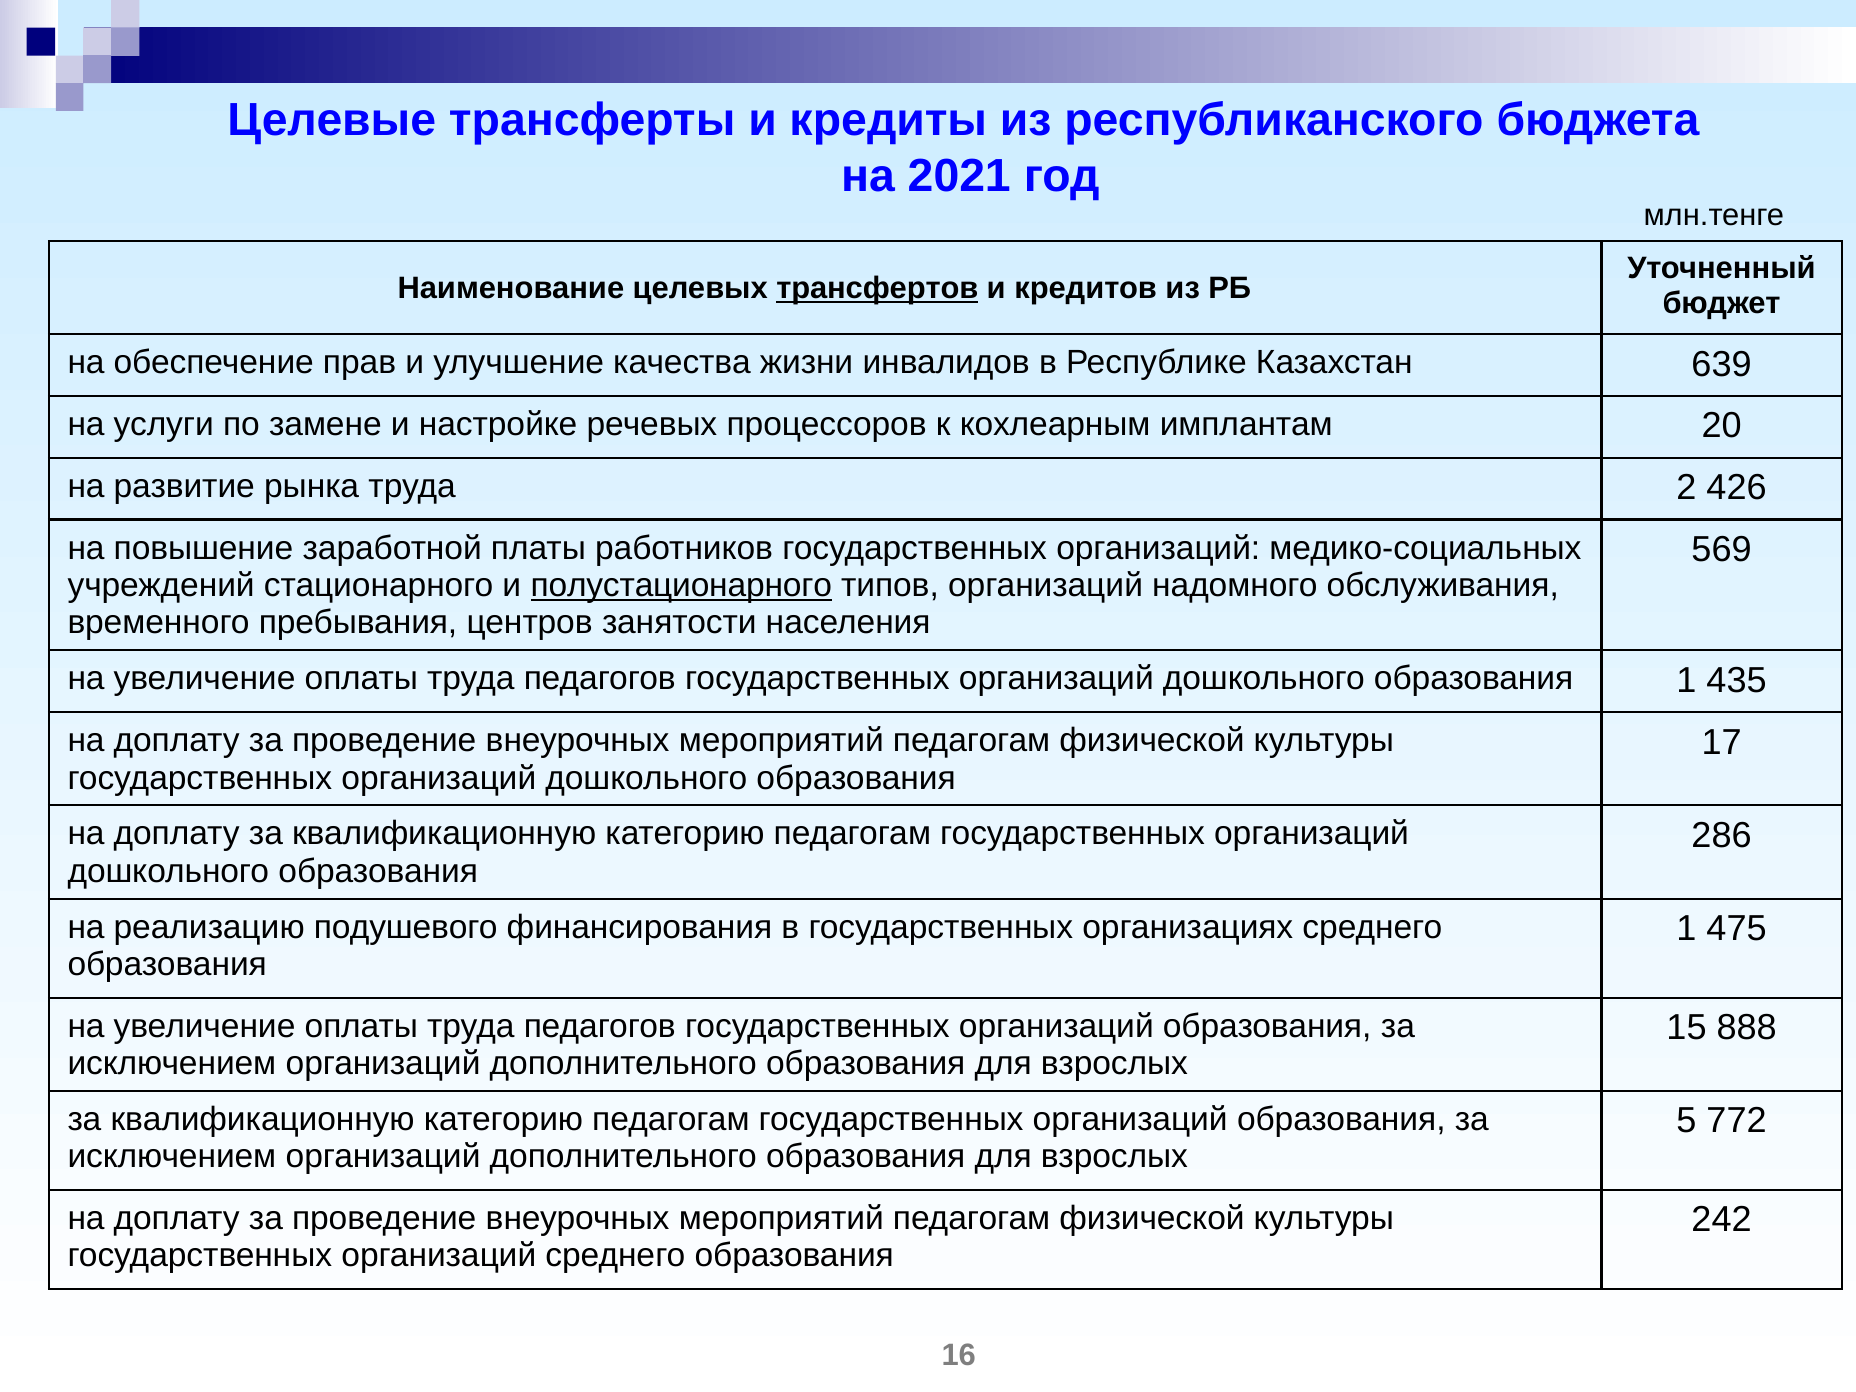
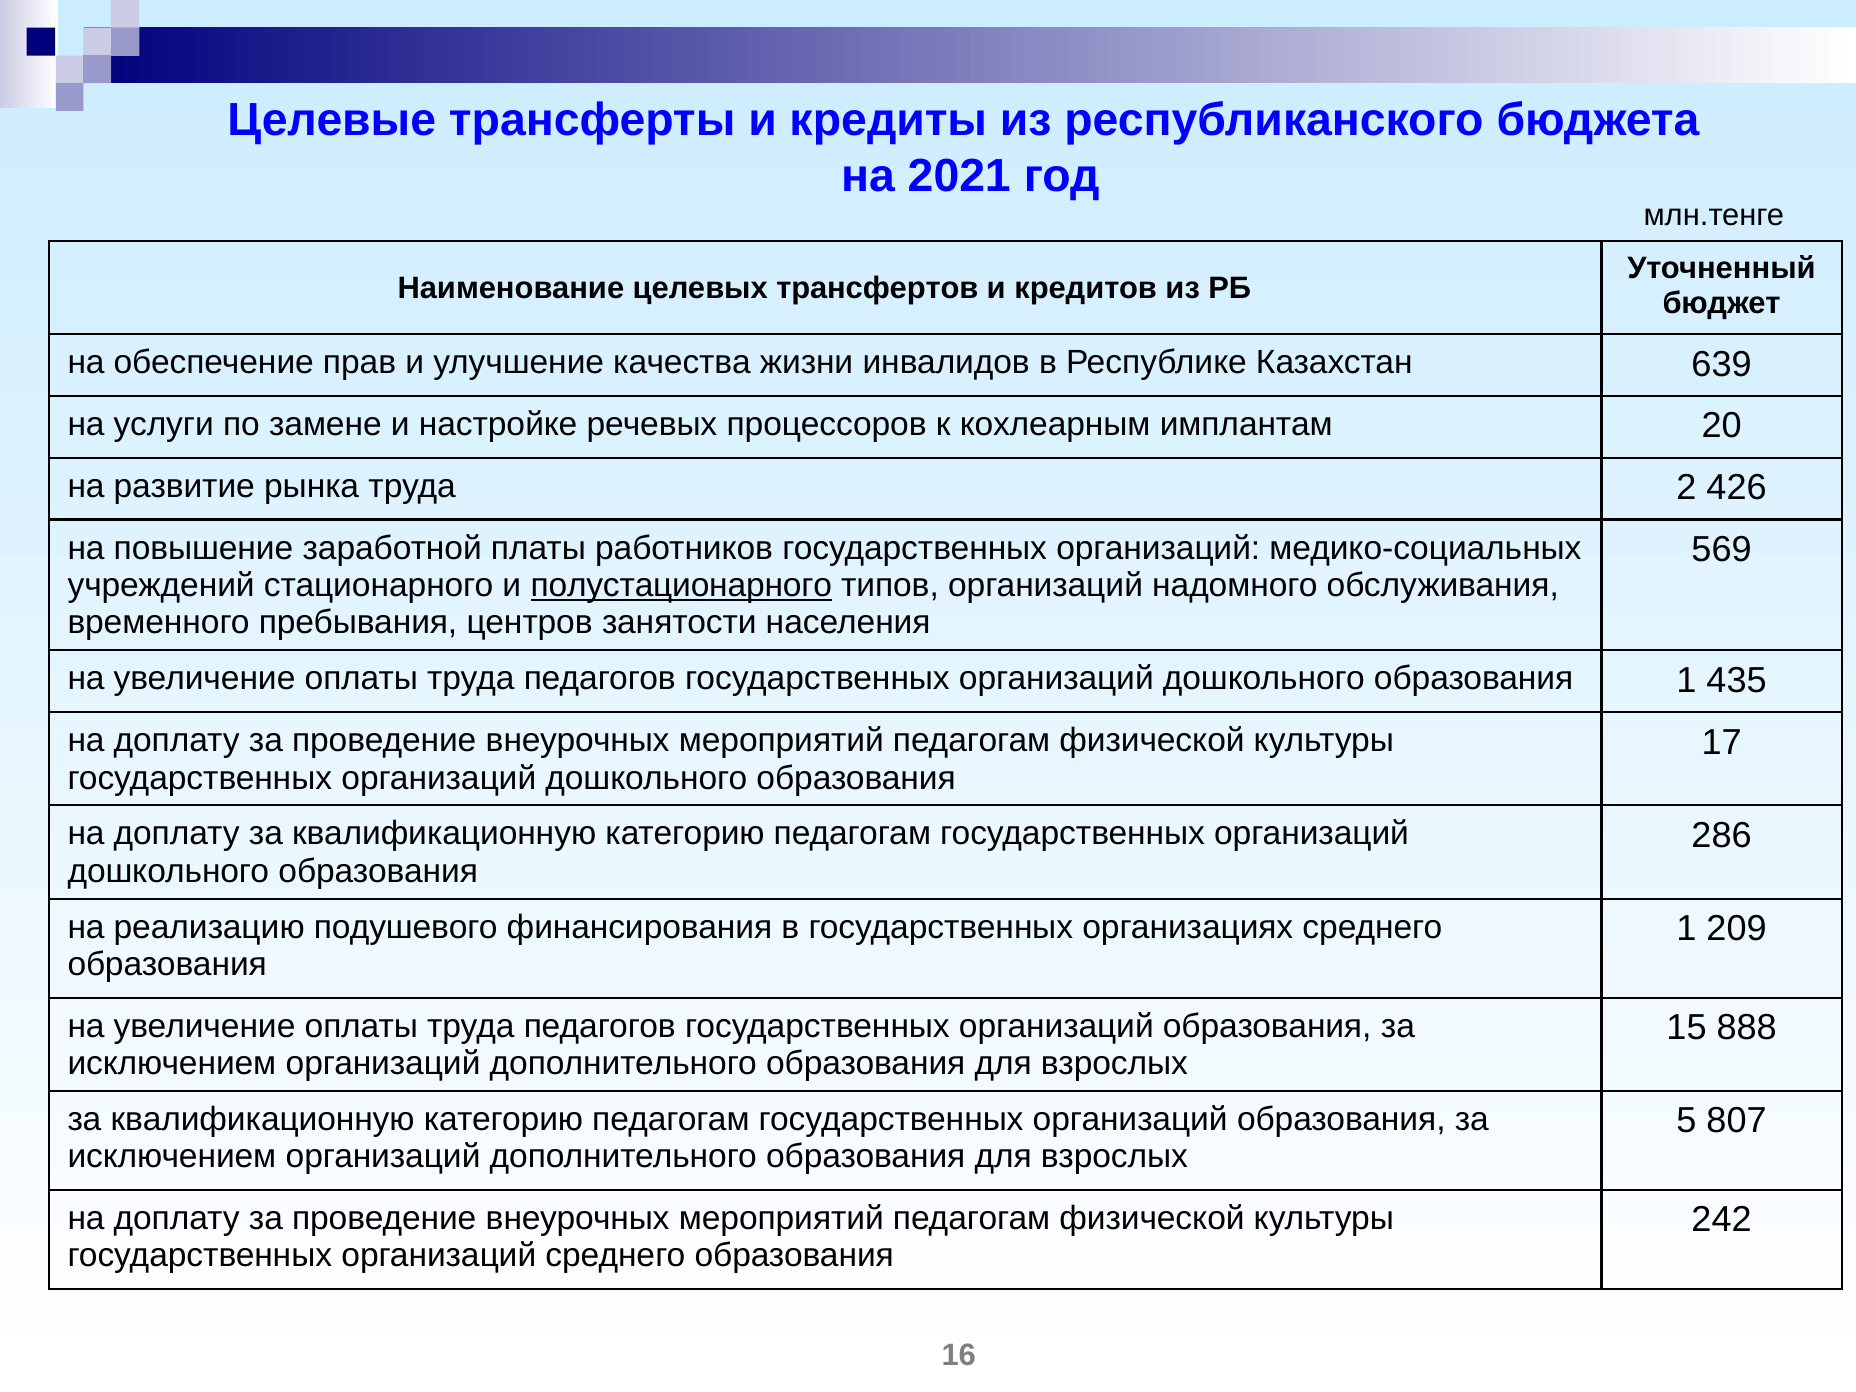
трансфертов underline: present -> none (877, 288)
475: 475 -> 209 (1737, 929)
772: 772 -> 807 (1737, 1121)
